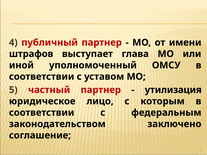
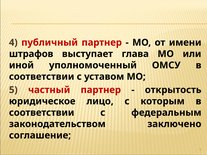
утилизация: утилизация -> открытость (173, 90)
